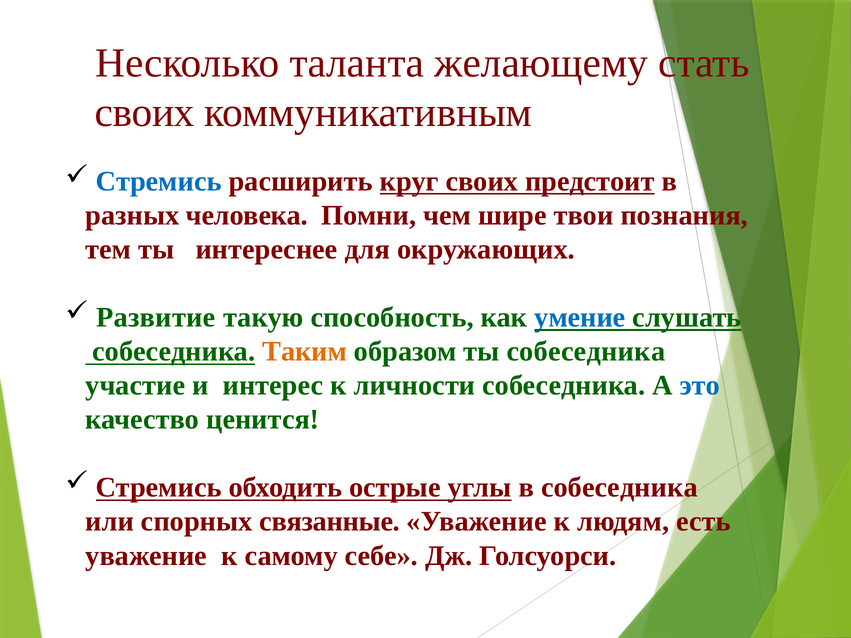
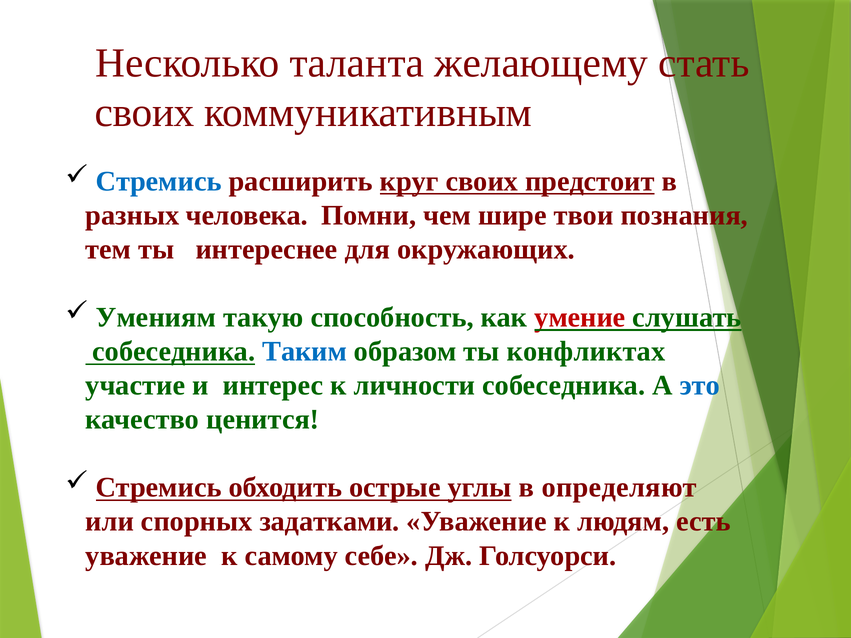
Развитие: Развитие -> Умениям (156, 318)
умение colour: blue -> red (580, 318)
Таким colour: orange -> blue (305, 352)
ты собеседника: собеседника -> конфликтах (586, 352)
в собеседника: собеседника -> определяют (619, 488)
связанные: связанные -> задатками (330, 522)
